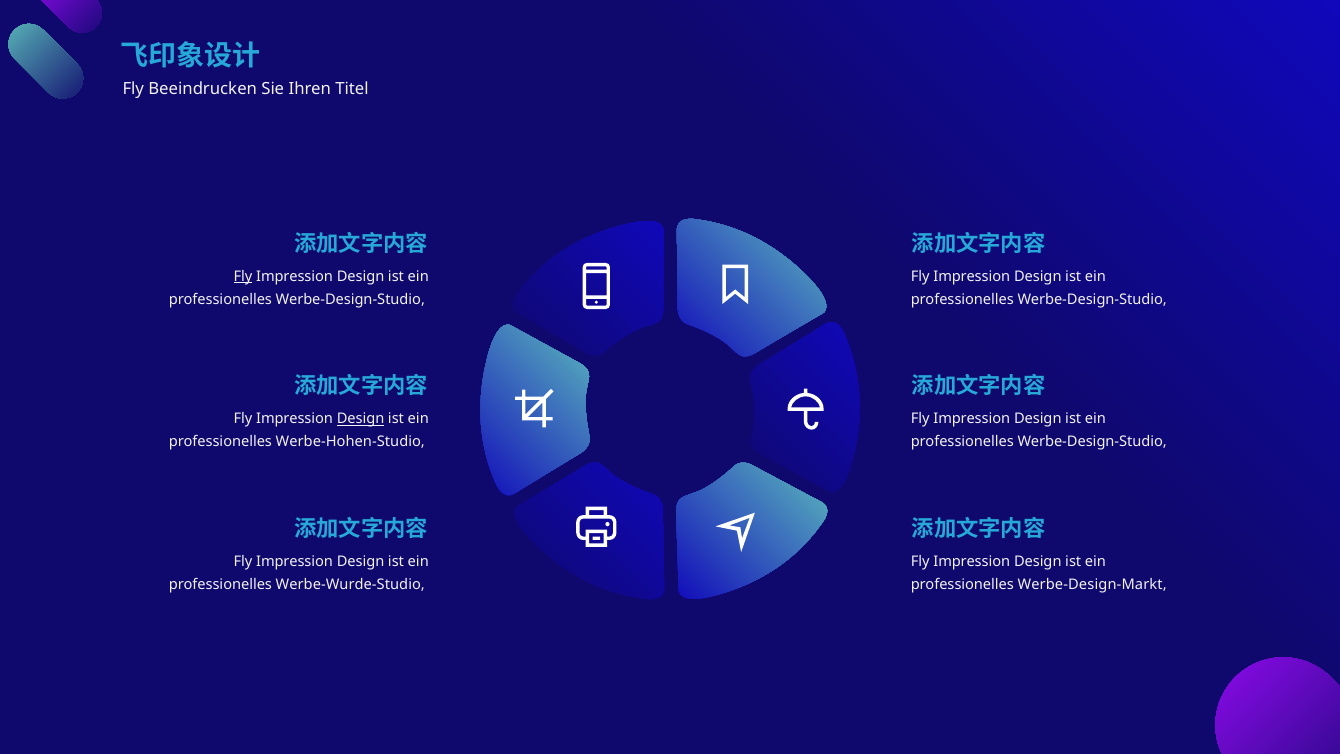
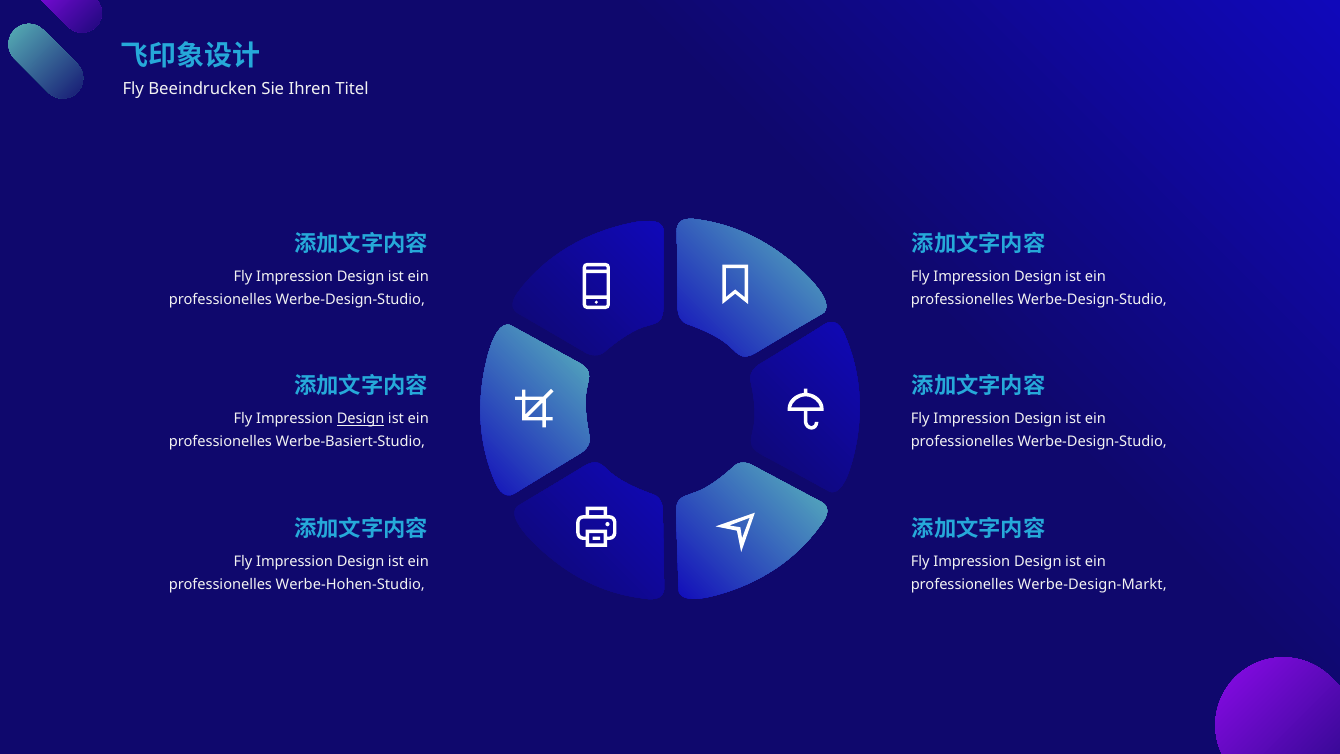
Fly underline: present -> none (243, 276)
Werbe-Hohen-Studio: Werbe-Hohen-Studio -> Werbe-Basiert-Studio (350, 442)
Werbe-Wurde-Studio: Werbe-Wurde-Studio -> Werbe-Hohen-Studio (350, 584)
